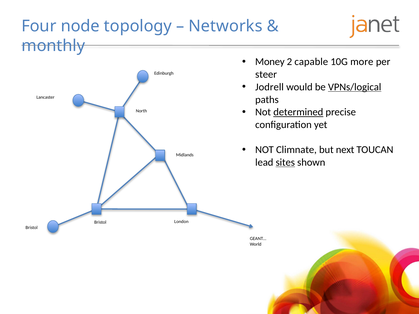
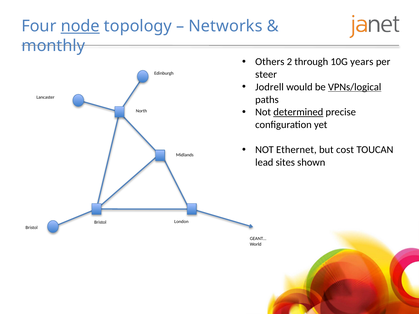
node underline: none -> present (80, 26)
Money: Money -> Others (270, 62)
capable: capable -> through (311, 62)
more: more -> years (362, 62)
Climnate: Climnate -> Ethernet (296, 150)
next: next -> cost (345, 150)
sites underline: present -> none (285, 162)
